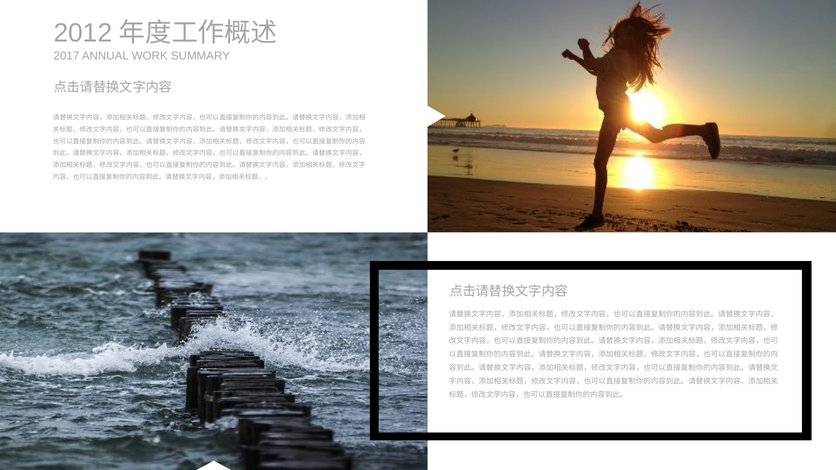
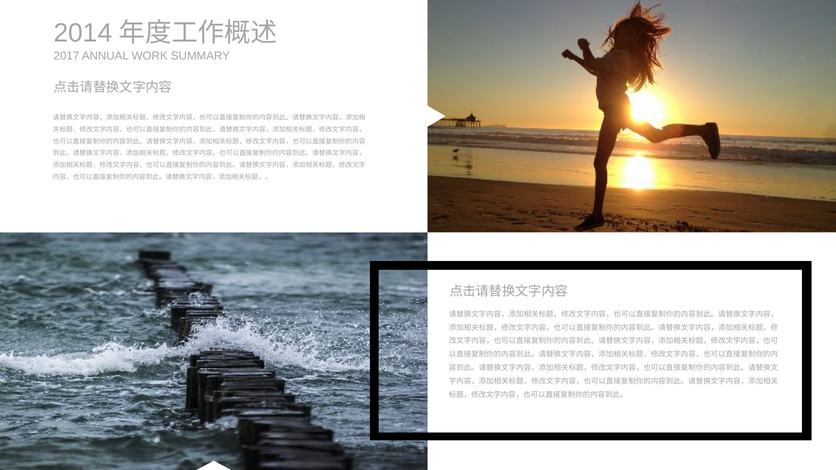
2012: 2012 -> 2014 (83, 33)
